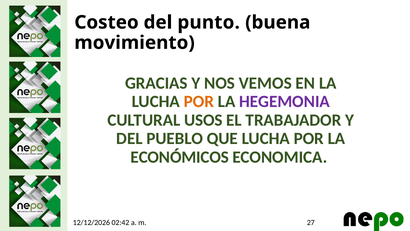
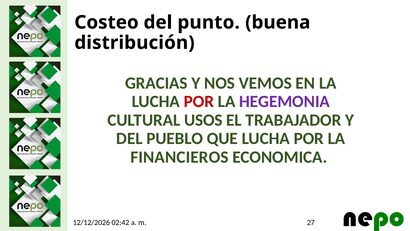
movimiento: movimiento -> distribución (135, 43)
POR colour: orange -> red (199, 101)
ECONÓMICOS: ECONÓMICOS -> FINANCIEROS (180, 157)
